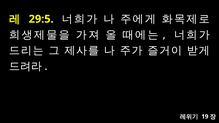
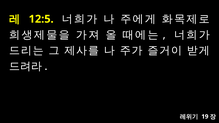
29:5: 29:5 -> 12:5 (41, 19)
